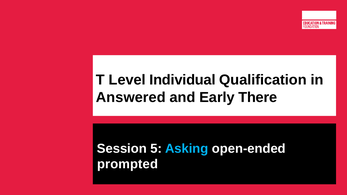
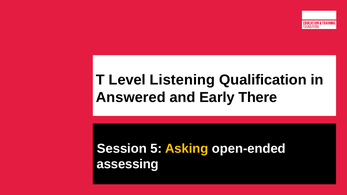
Individual: Individual -> Listening (182, 80)
Asking colour: light blue -> yellow (187, 149)
prompted: prompted -> assessing (128, 164)
